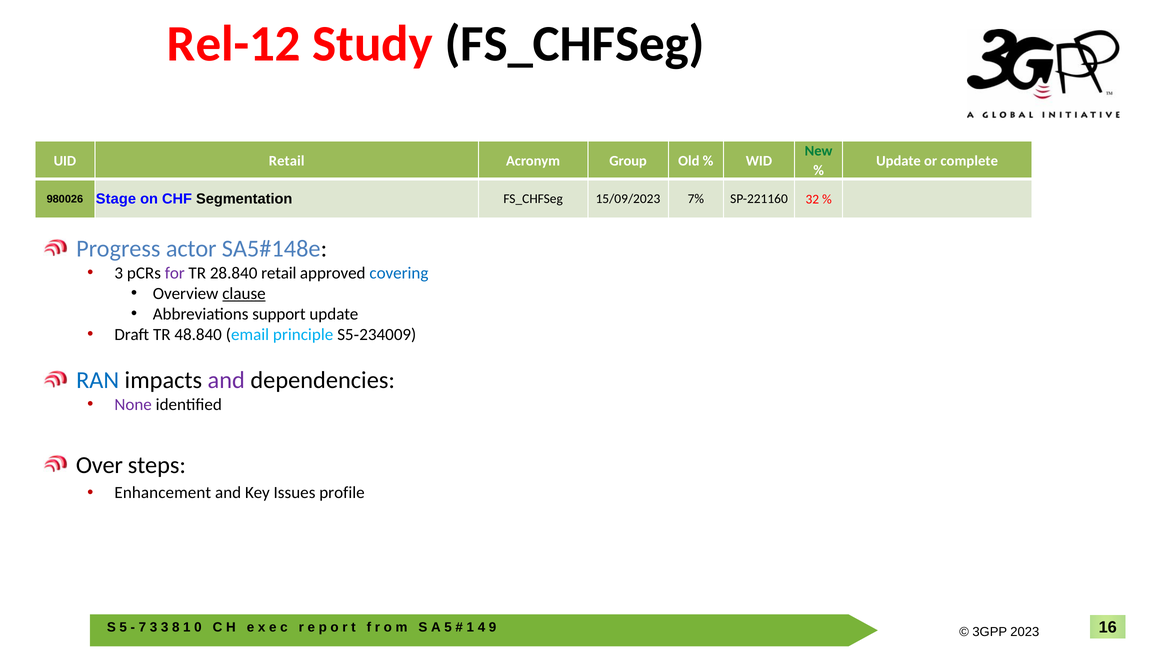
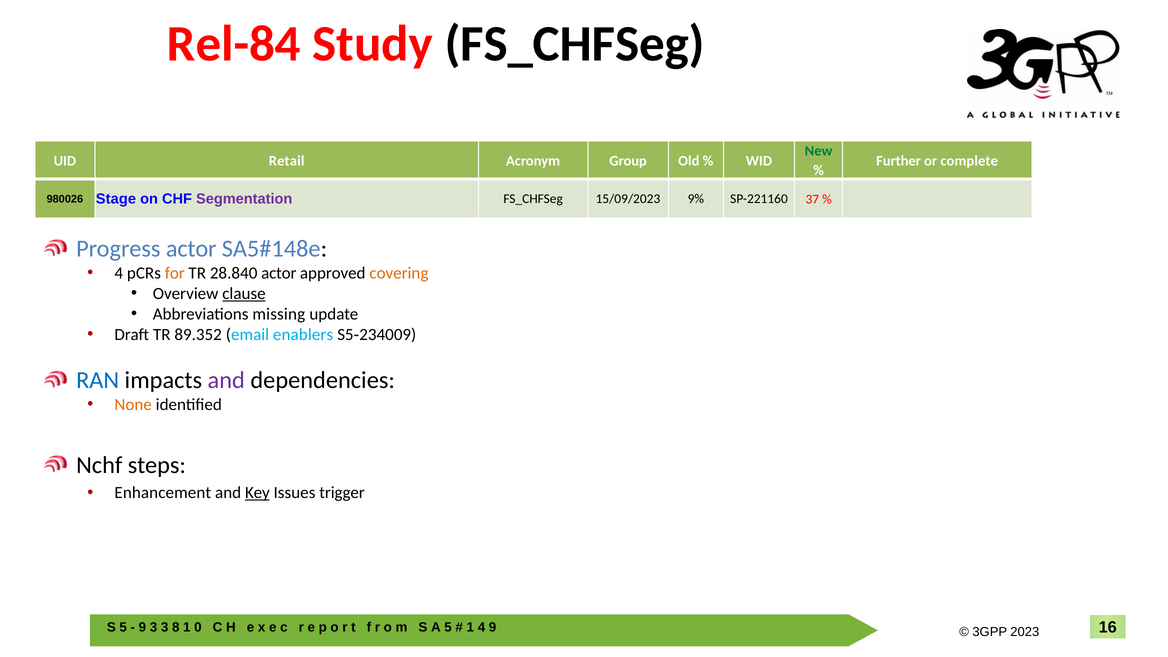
Rel-12: Rel-12 -> Rel-84 (234, 44)
Update: Update -> Further (899, 161)
Segmentation colour: black -> purple (244, 199)
7%: 7% -> 9% (696, 199)
32: 32 -> 37 (812, 199)
3: 3 -> 4 (119, 273)
for colour: purple -> orange (175, 273)
28.840 retail: retail -> actor (279, 273)
covering colour: blue -> orange (399, 273)
support: support -> missing (279, 314)
48.840: 48.840 -> 89.352 (198, 335)
principle: principle -> enablers (303, 335)
None colour: purple -> orange (133, 405)
Over: Over -> Nchf (99, 465)
Key underline: none -> present (257, 493)
profile: profile -> trigger (342, 493)
7: 7 -> 9 (142, 628)
